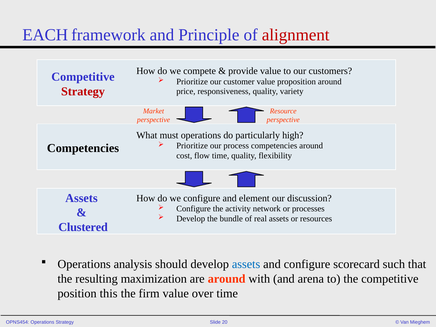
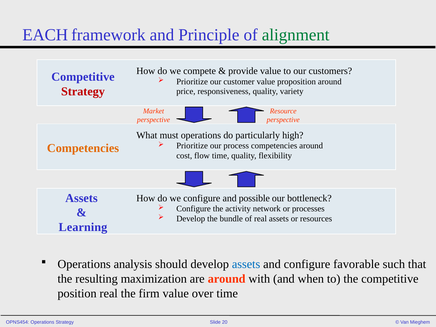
alignment colour: red -> green (296, 35)
Competencies colour: black -> orange (83, 148)
element: element -> possible (254, 198)
discussion: discussion -> bottleneck (309, 198)
Clustered: Clustered -> Learning (83, 227)
scorecard: scorecard -> favorable (356, 264)
arena: arena -> when (311, 279)
position this: this -> real (109, 293)
